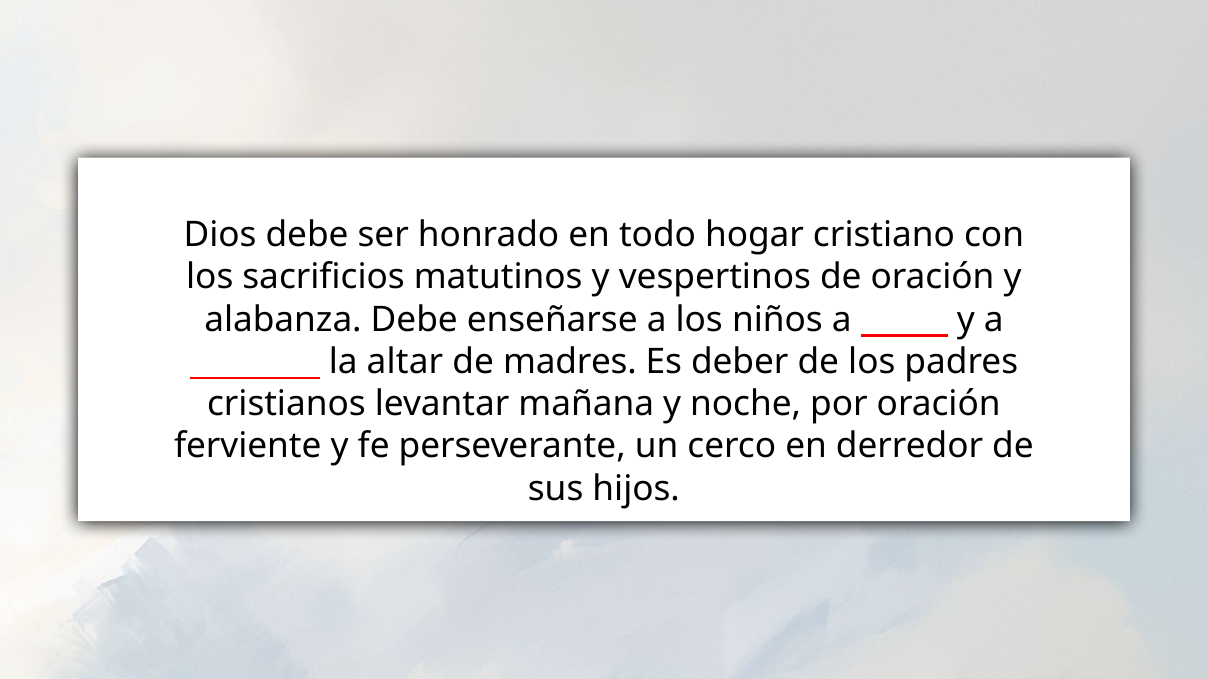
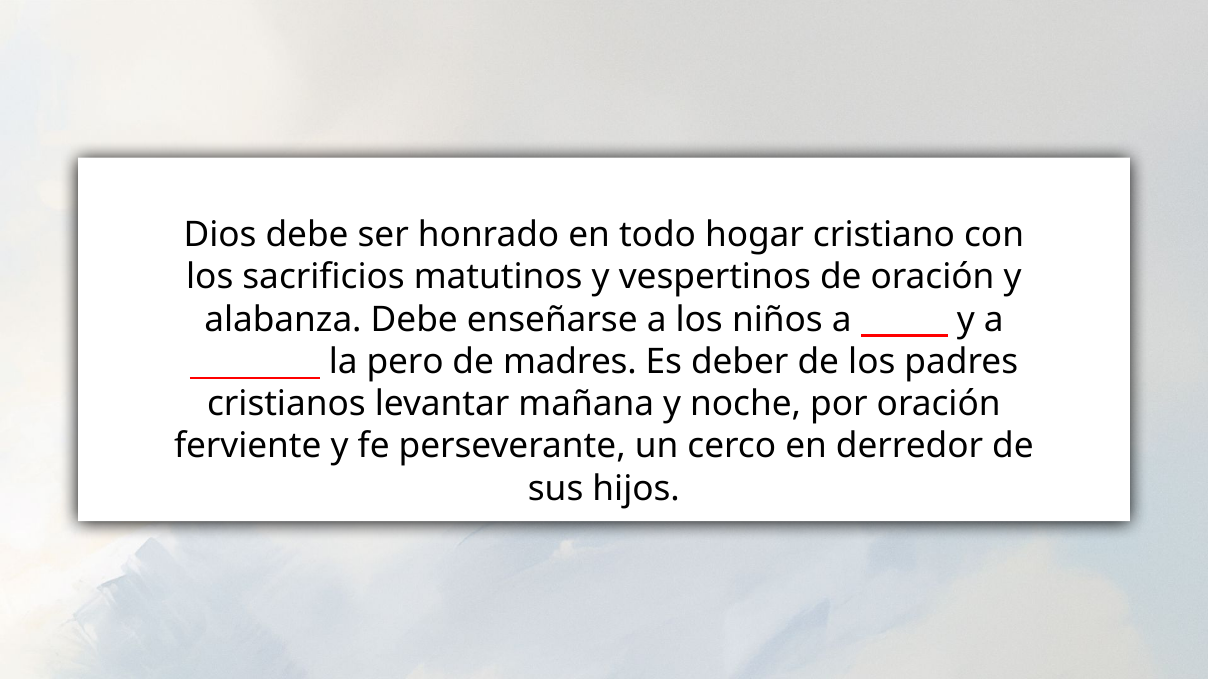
altar: altar -> pero (405, 362)
